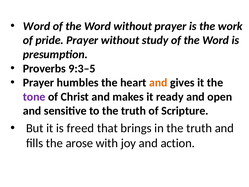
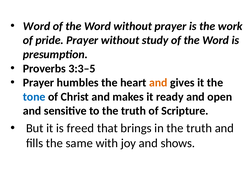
9:3–5: 9:3–5 -> 3:3–5 (82, 68)
tone colour: purple -> blue (34, 97)
arose: arose -> same (79, 143)
action: action -> shows (178, 143)
